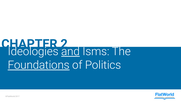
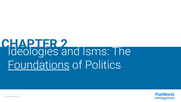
and underline: present -> none (70, 51)
